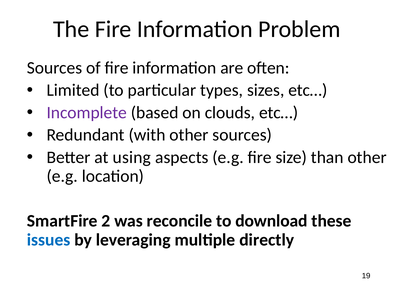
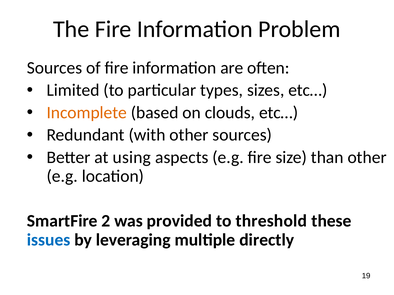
Incomplete colour: purple -> orange (87, 113)
reconcile: reconcile -> provided (179, 221)
download: download -> threshold (271, 221)
